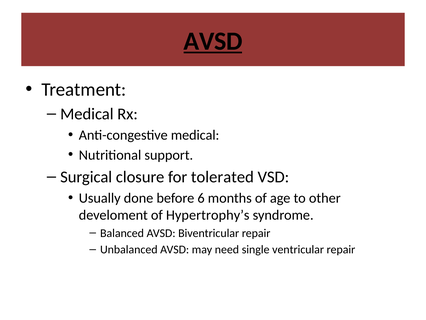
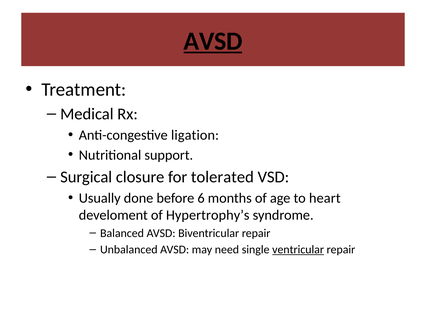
Anti-congestive medical: medical -> ligation (195, 135)
other: other -> heart (325, 198)
ventricular underline: none -> present (298, 249)
